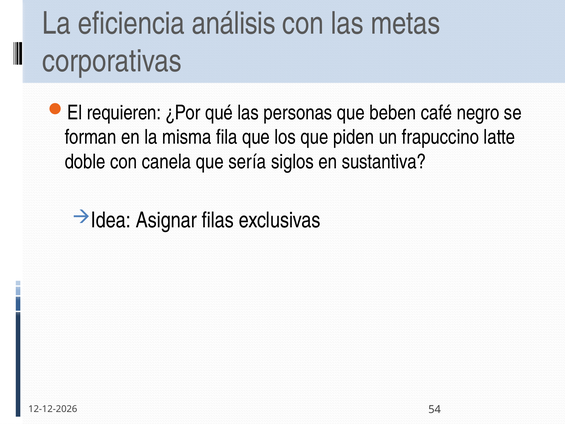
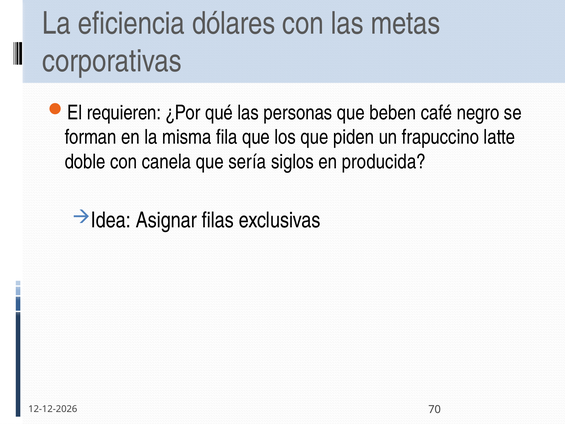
análisis: análisis -> dólares (234, 24)
sustantiva: sustantiva -> producida (384, 162)
54: 54 -> 70 (435, 409)
